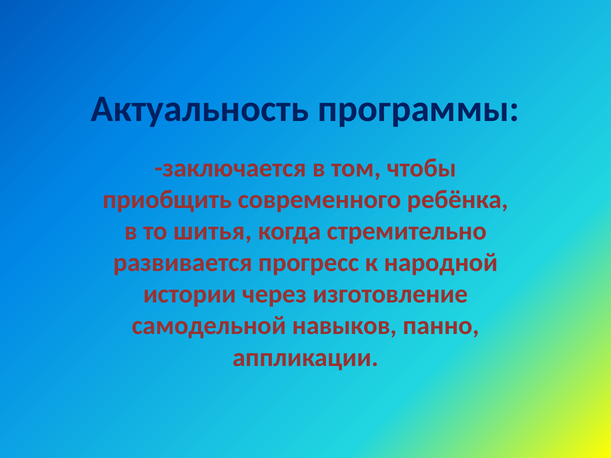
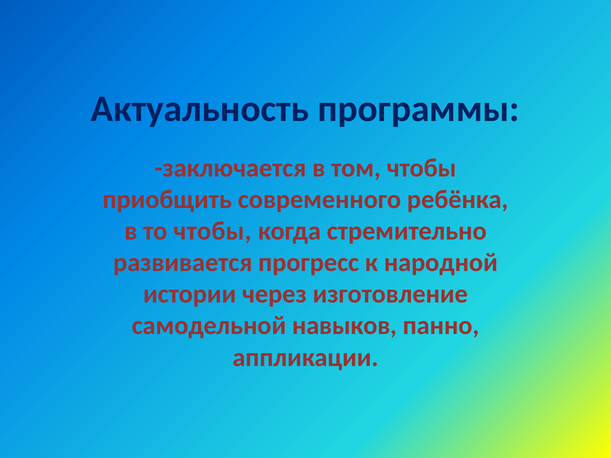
то шитья: шитья -> чтобы (212, 231)
